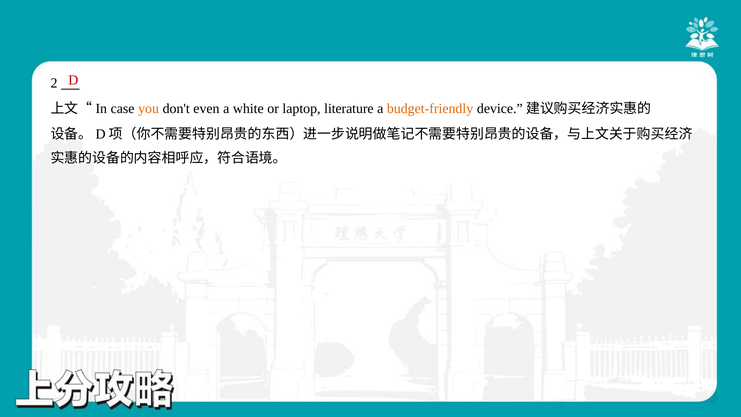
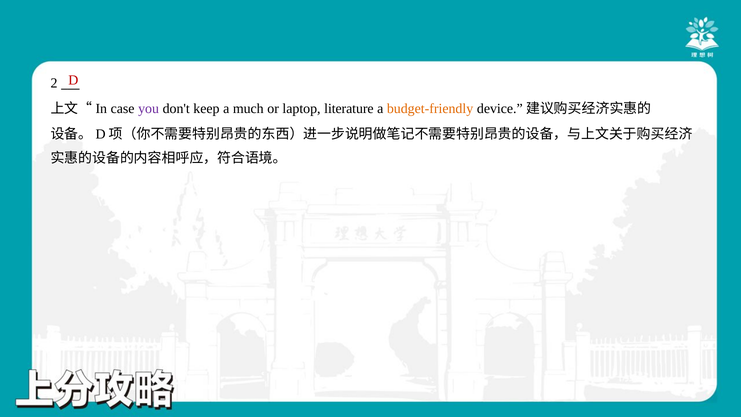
you colour: orange -> purple (149, 109)
even: even -> keep (206, 109)
white: white -> much (248, 109)
